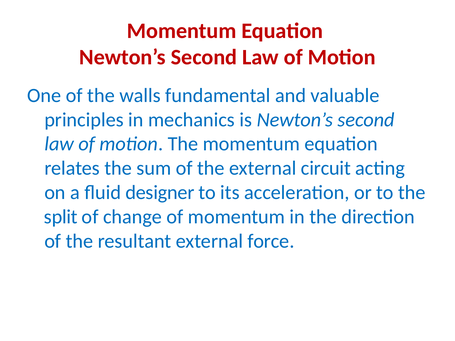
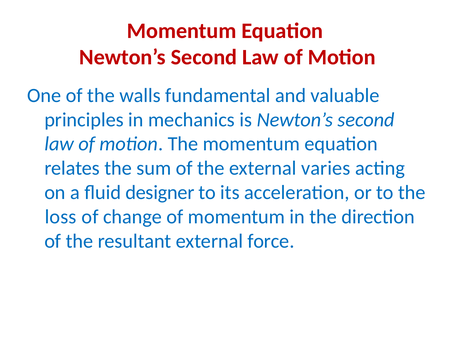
circuit: circuit -> varies (326, 168)
split: split -> loss (61, 217)
